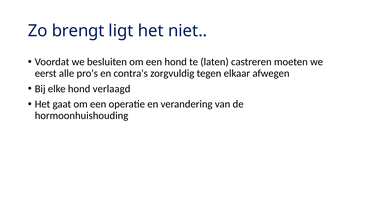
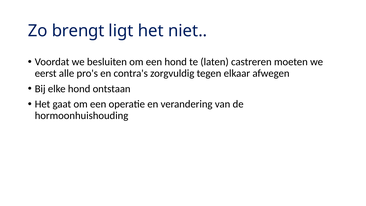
verlaagd: verlaagd -> ontstaan (112, 89)
